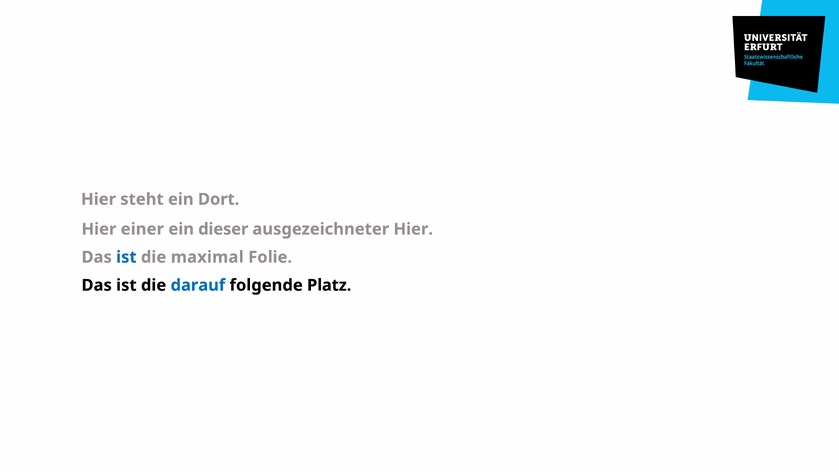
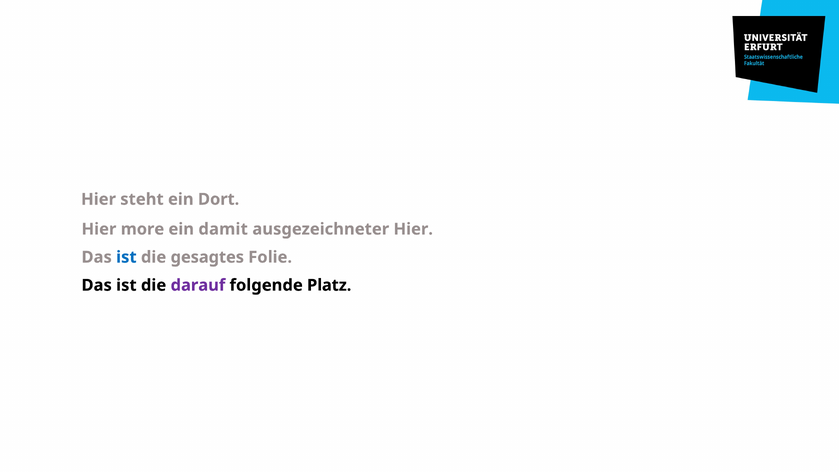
einer: einer -> more (142, 229)
dieser: dieser -> damit (223, 229)
maximal: maximal -> gesagtes (207, 257)
darauf colour: blue -> purple (198, 285)
